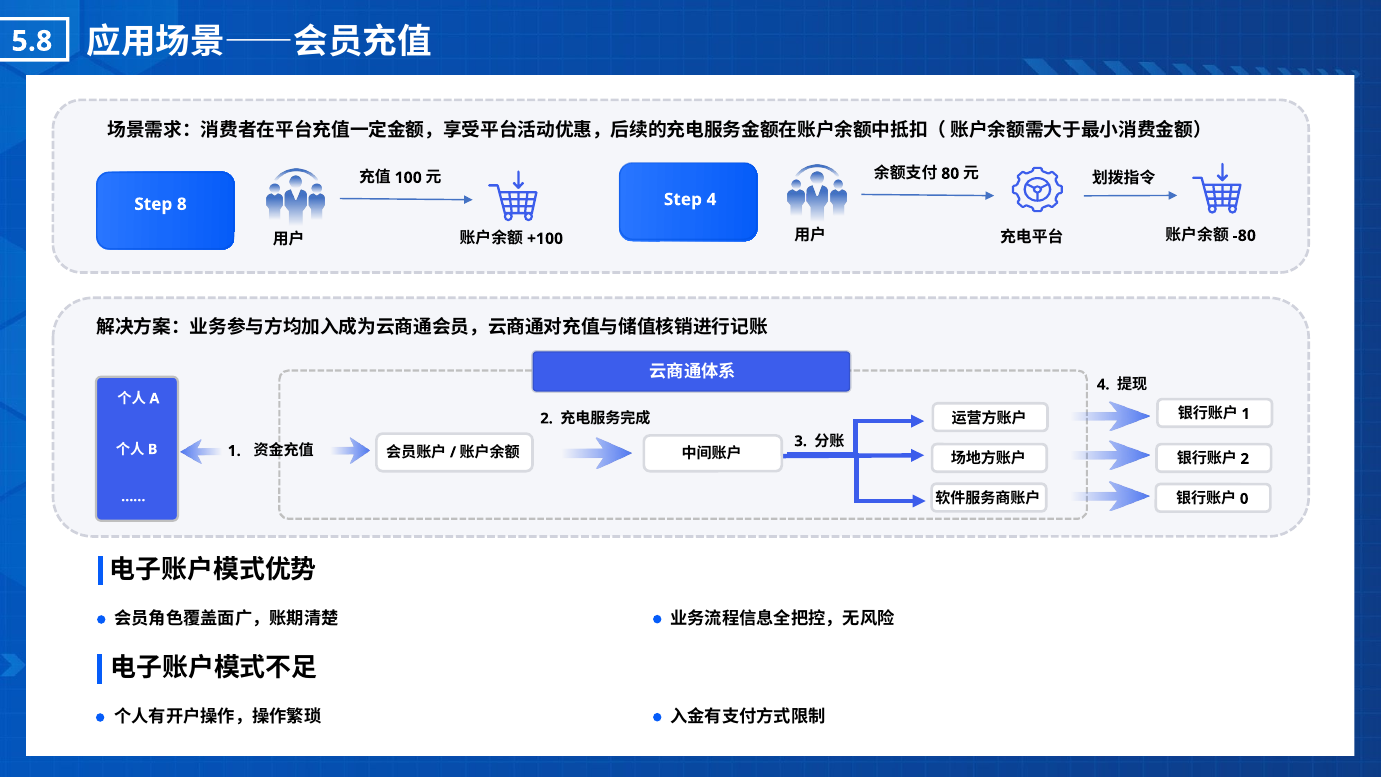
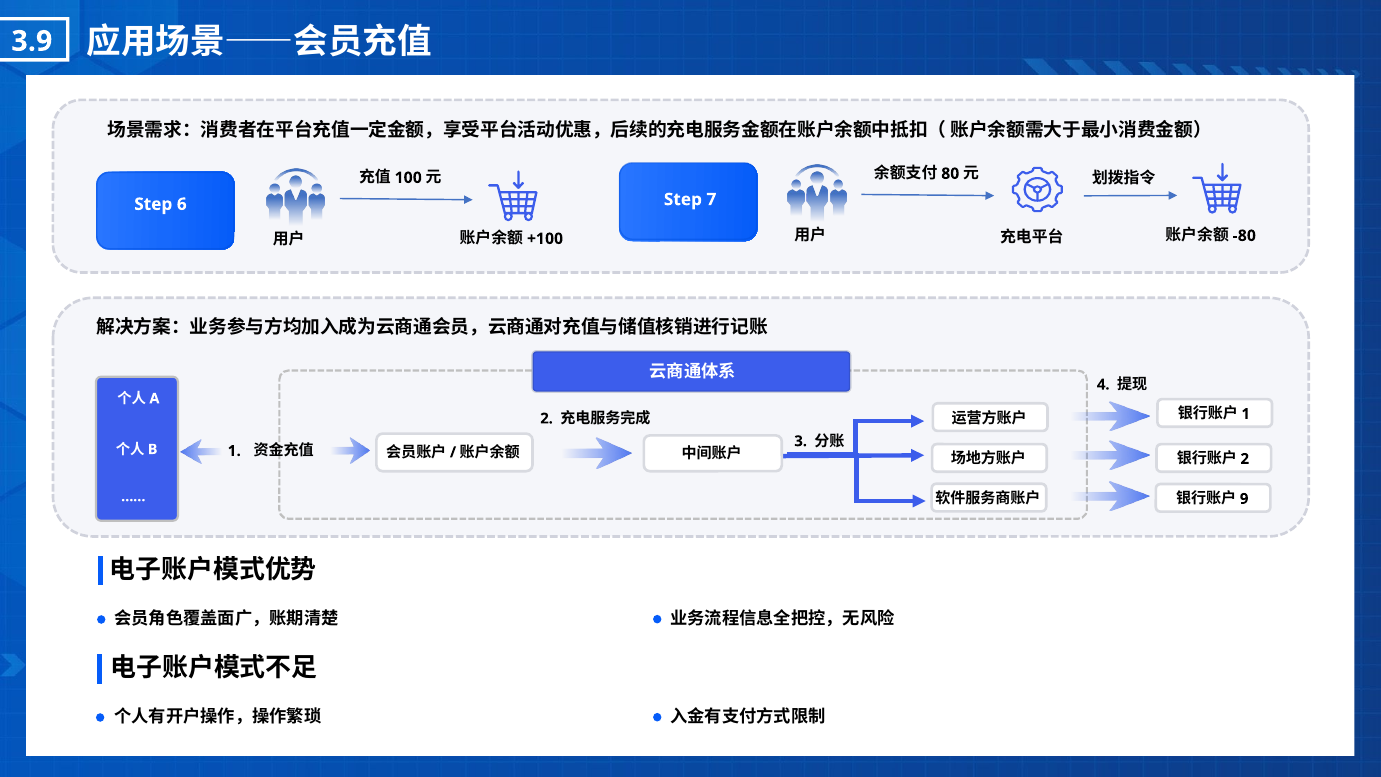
5.8: 5.8 -> 3.9 (32, 41)
8: 8 -> 6 (182, 204)
Step 4: 4 -> 7 (711, 199)
0: 0 -> 9 (1244, 499)
